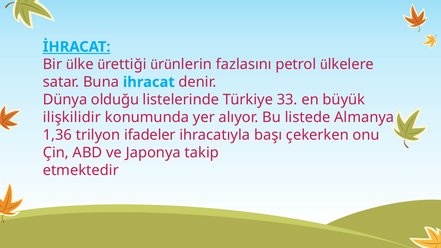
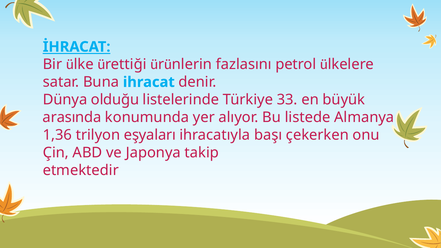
ilişkilidir: ilişkilidir -> arasında (72, 117)
ifadeler: ifadeler -> eşyaları (150, 135)
